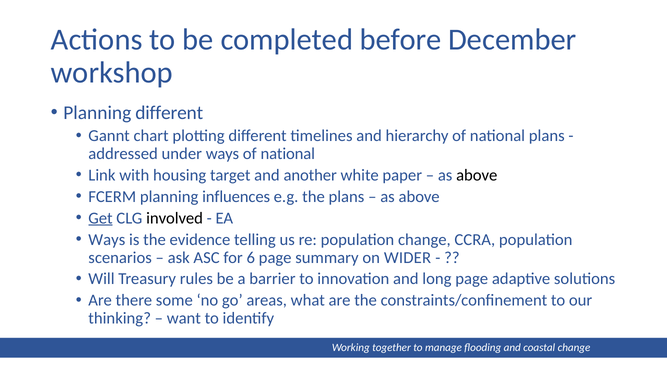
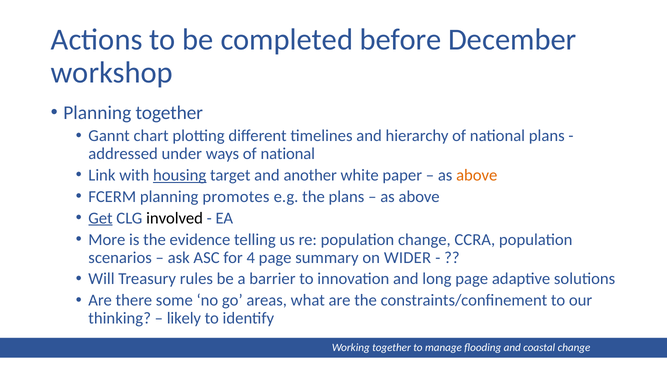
Planning different: different -> together (169, 113)
housing underline: none -> present (180, 175)
above colour: black -> orange (477, 175)
influences: influences -> promotes (236, 197)
Ways: Ways -> More (107, 240)
6: 6 -> 4 (251, 258)
want: want -> likely (184, 319)
